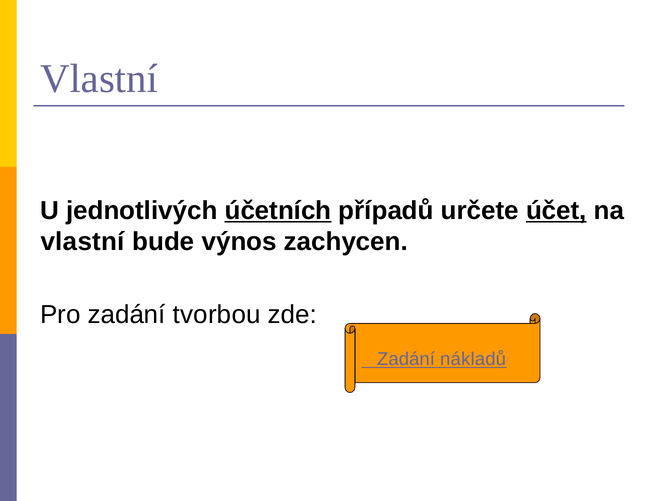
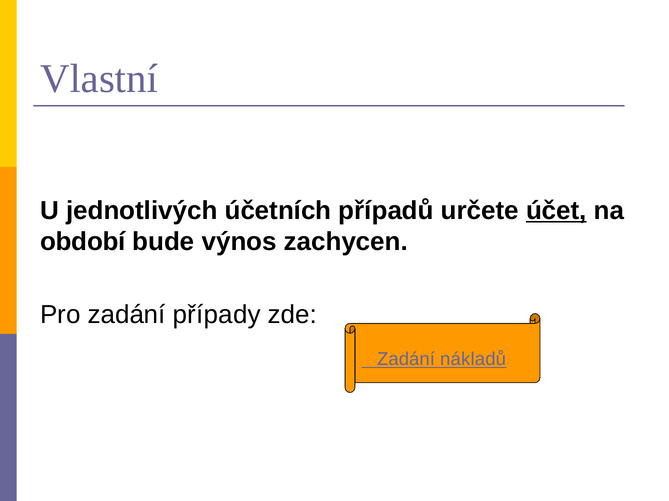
účetních underline: present -> none (278, 211)
vlastní: vlastní -> období (83, 242)
tvorbou: tvorbou -> případy (217, 315)
